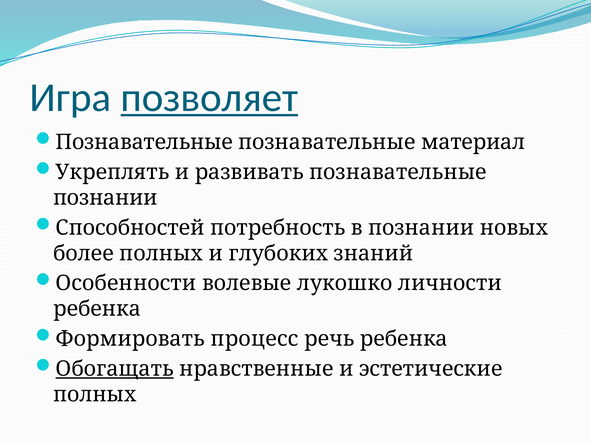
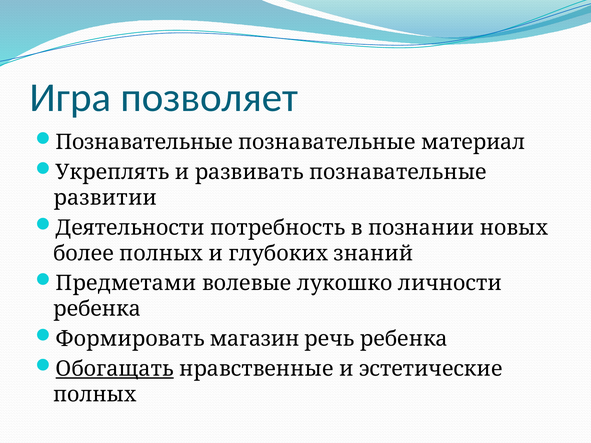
позволяет underline: present -> none (209, 98)
познании: познании -> развитии (105, 198)
Способностей: Способностей -> Деятельности (130, 228)
Особенности: Особенности -> Предметами (126, 283)
процесс: процесс -> магазин (255, 339)
